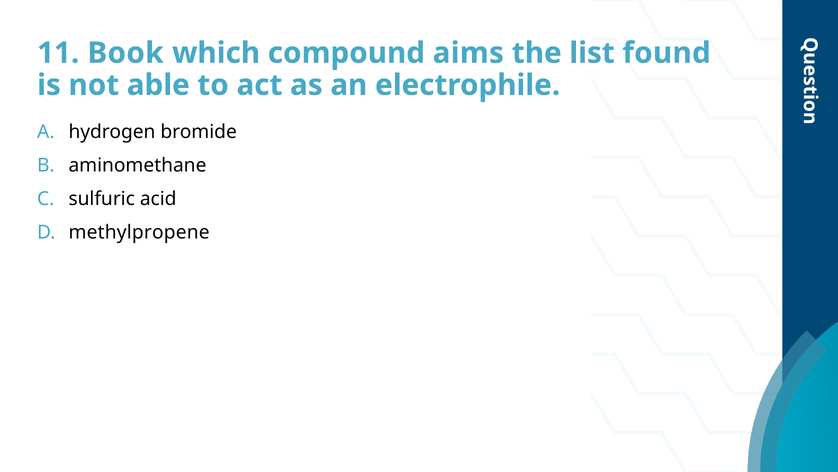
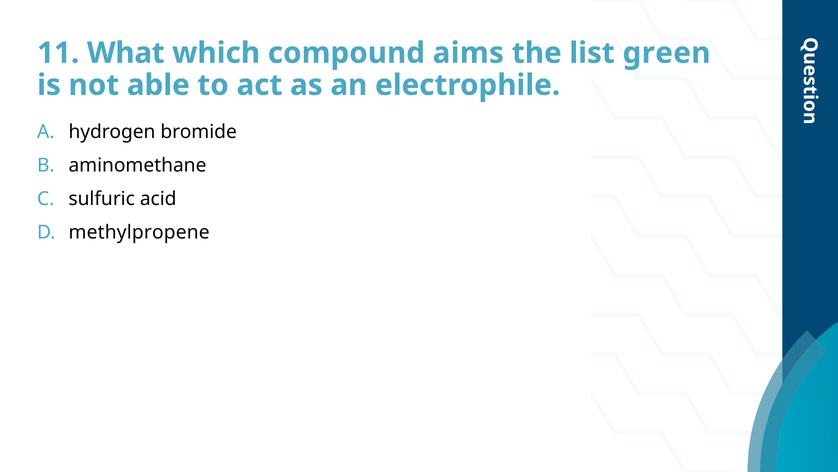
Book: Book -> What (126, 53)
found: found -> green (667, 53)
